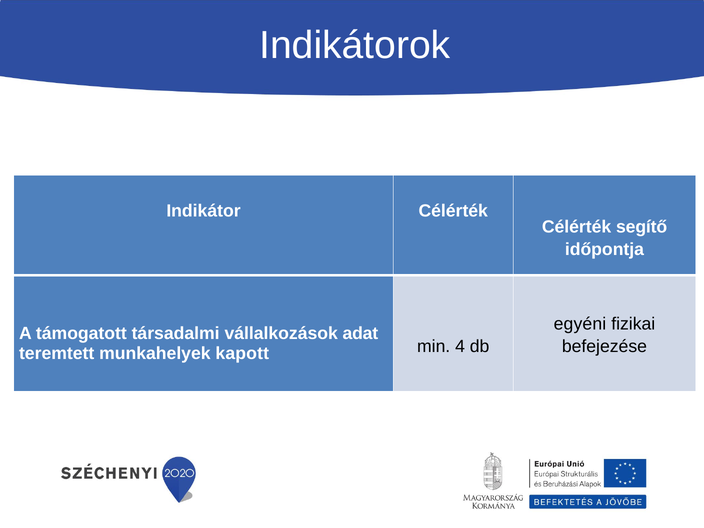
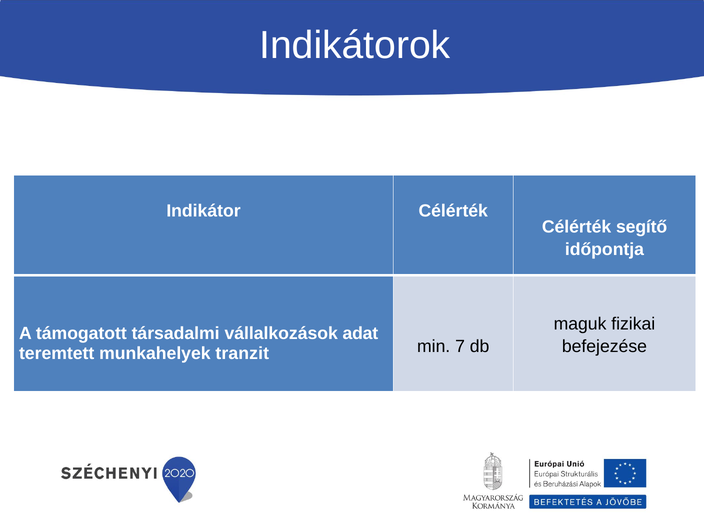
egyéni: egyéni -> maguk (580, 324)
kapott: kapott -> tranzit (242, 353)
4: 4 -> 7 (460, 346)
